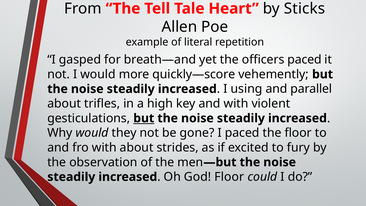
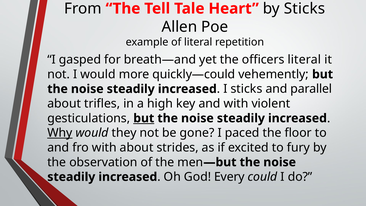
officers paced: paced -> literal (304, 60)
quickly—score: quickly—score -> quickly—could (194, 74)
I using: using -> sticks (246, 89)
Why underline: none -> present (60, 133)
God Floor: Floor -> Every (229, 177)
